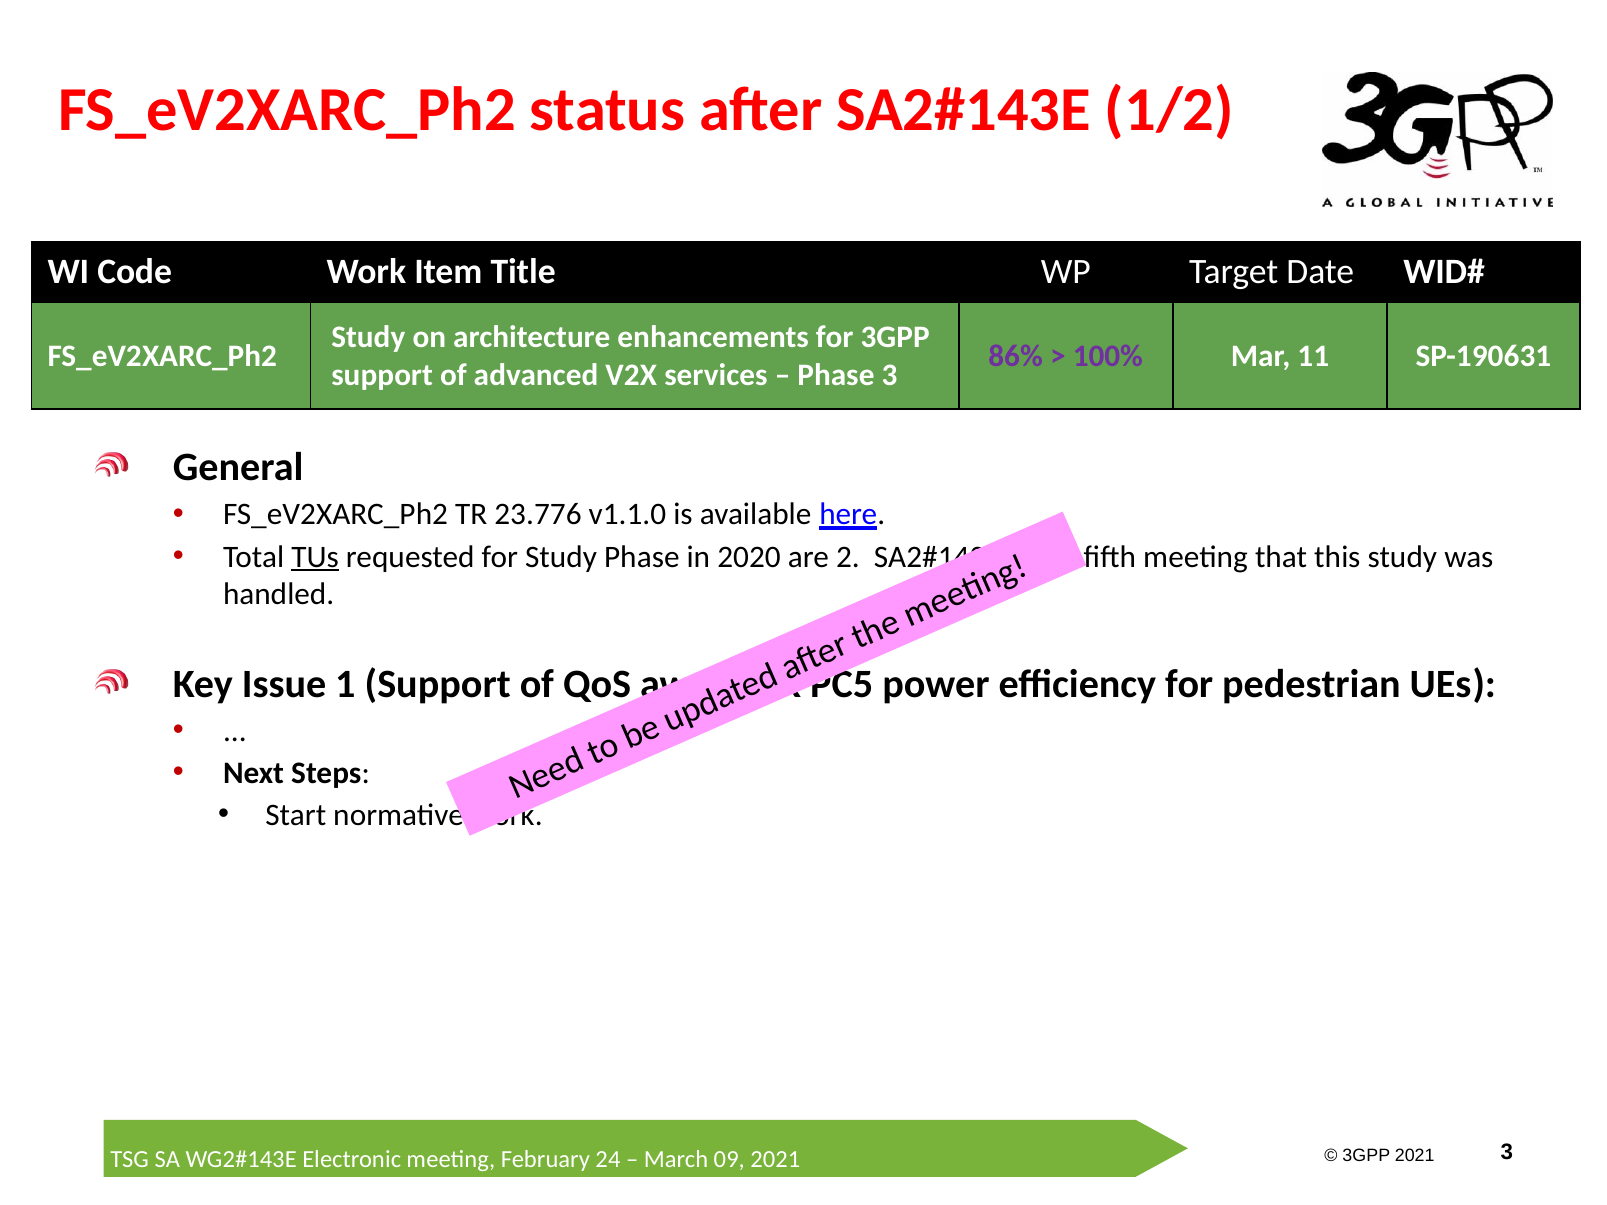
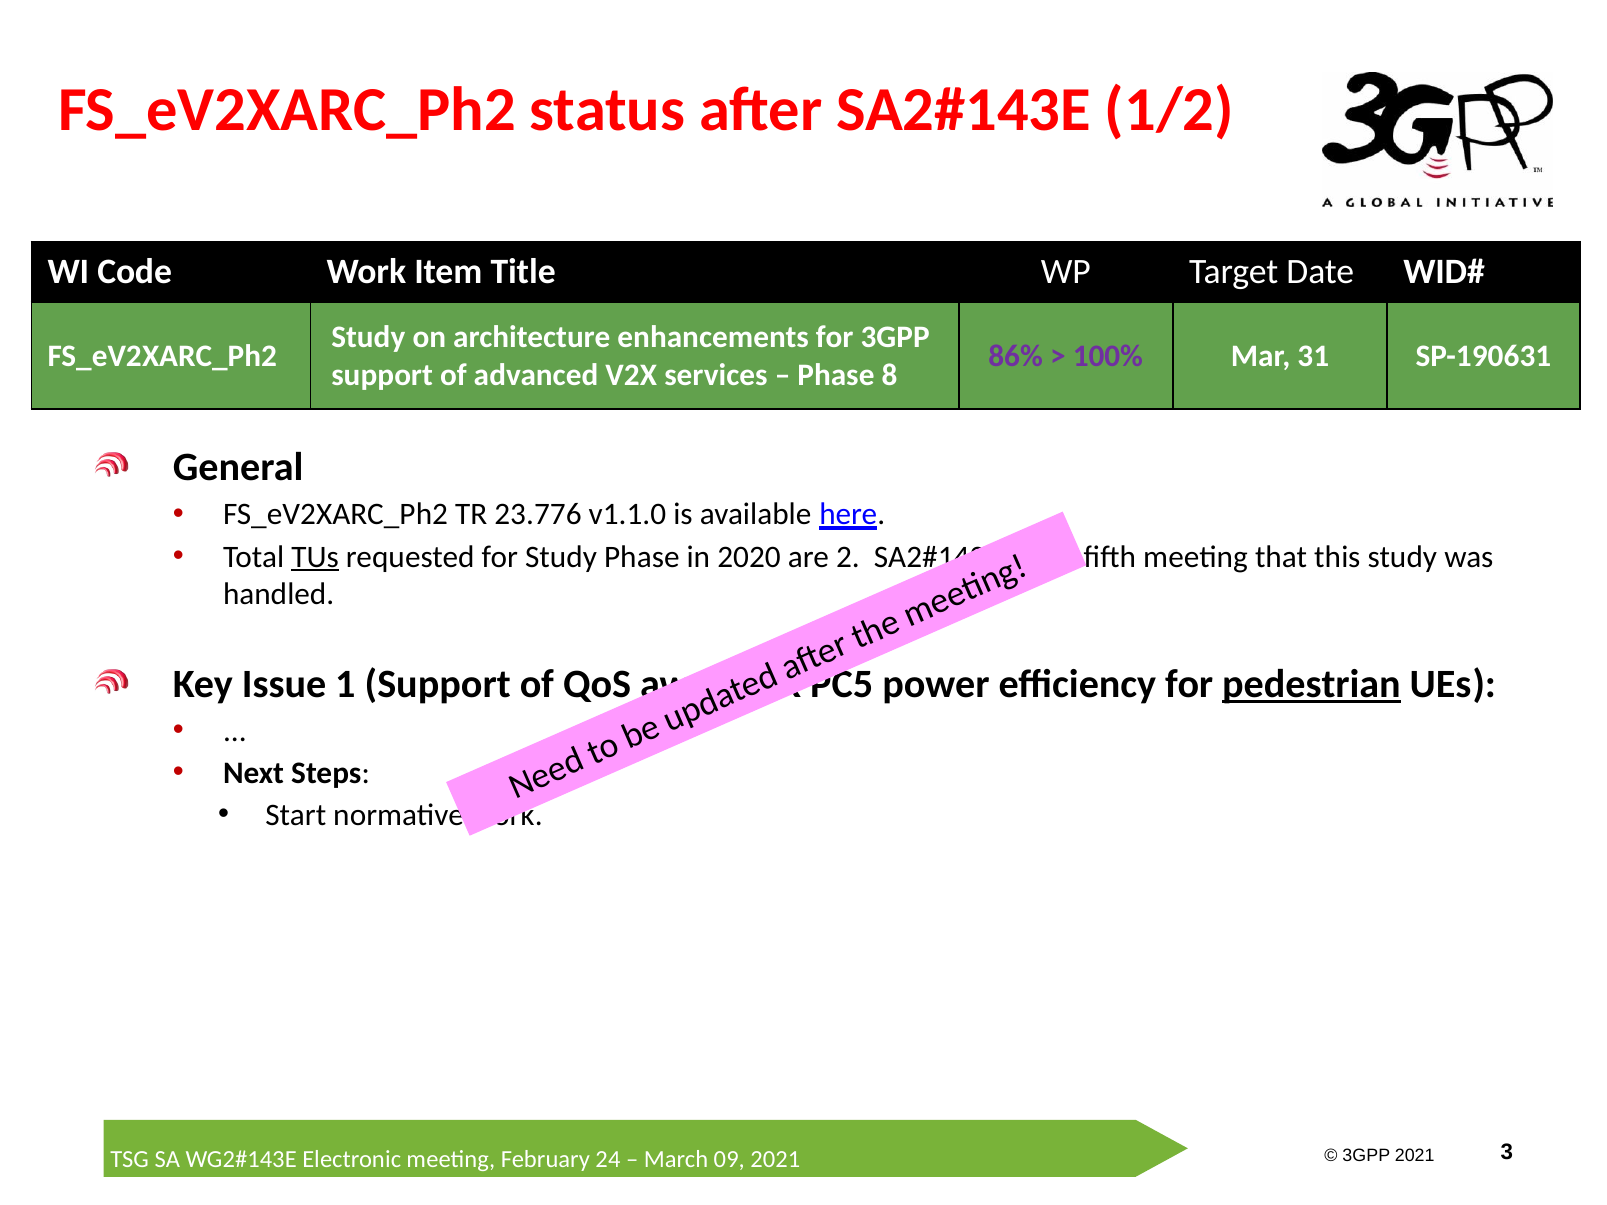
11: 11 -> 31 (1313, 356)
Phase 3: 3 -> 8 (889, 375)
pedestrian underline: none -> present (1311, 684)
